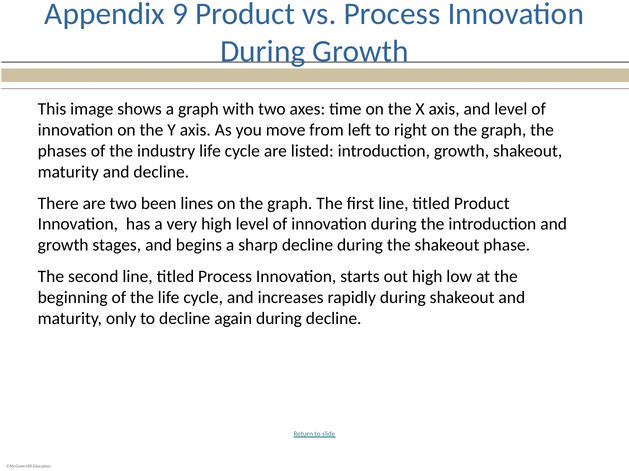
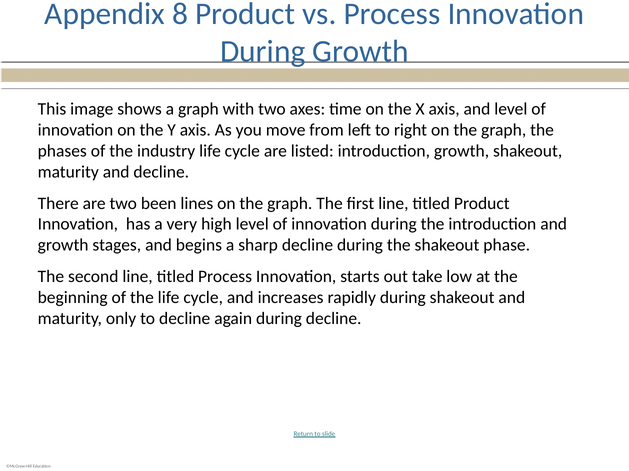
9: 9 -> 8 (180, 14)
out high: high -> take (427, 277)
